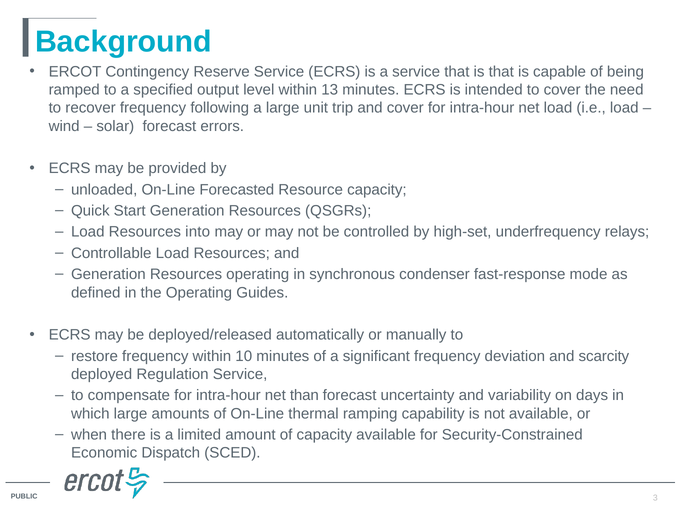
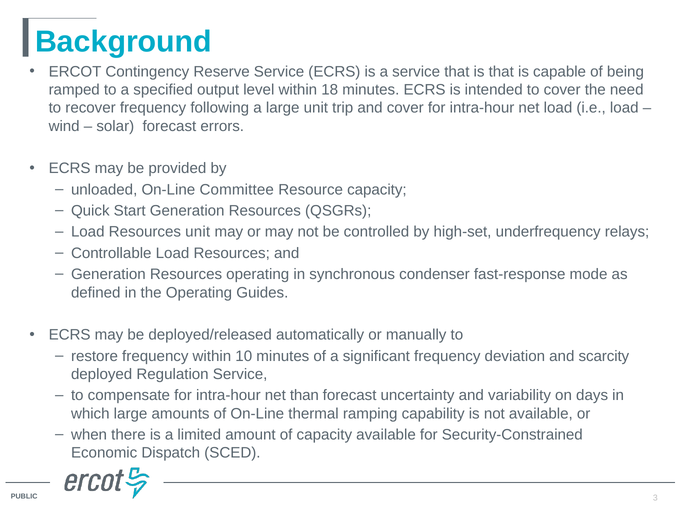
13: 13 -> 18 (330, 90)
Forecasted: Forecasted -> Committee (237, 190)
Resources into: into -> unit (198, 232)
